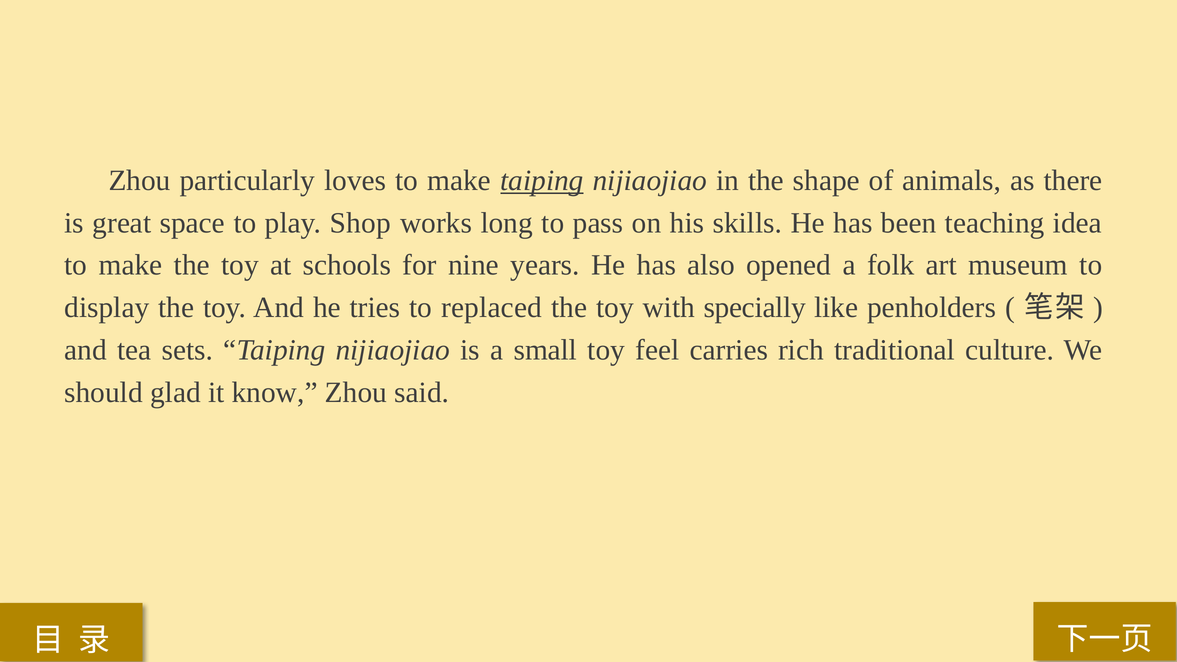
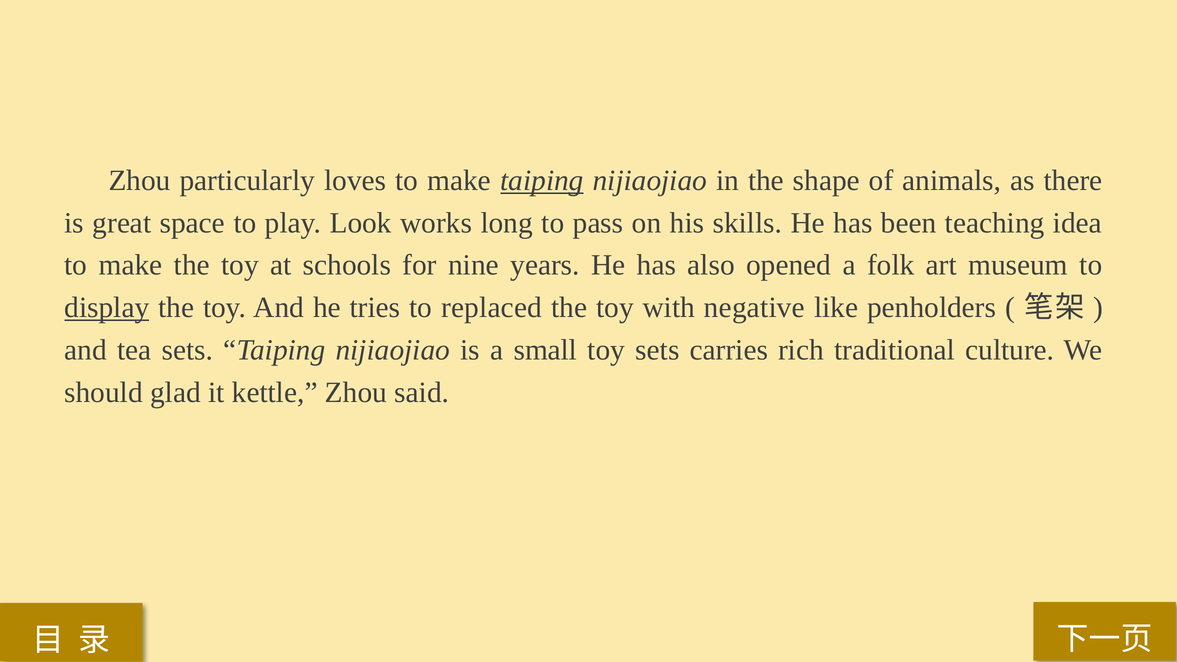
Shop: Shop -> Look (361, 223)
display underline: none -> present (107, 308)
specially: specially -> negative (754, 308)
toy feel: feel -> sets (657, 350)
know: know -> kettle (275, 392)
